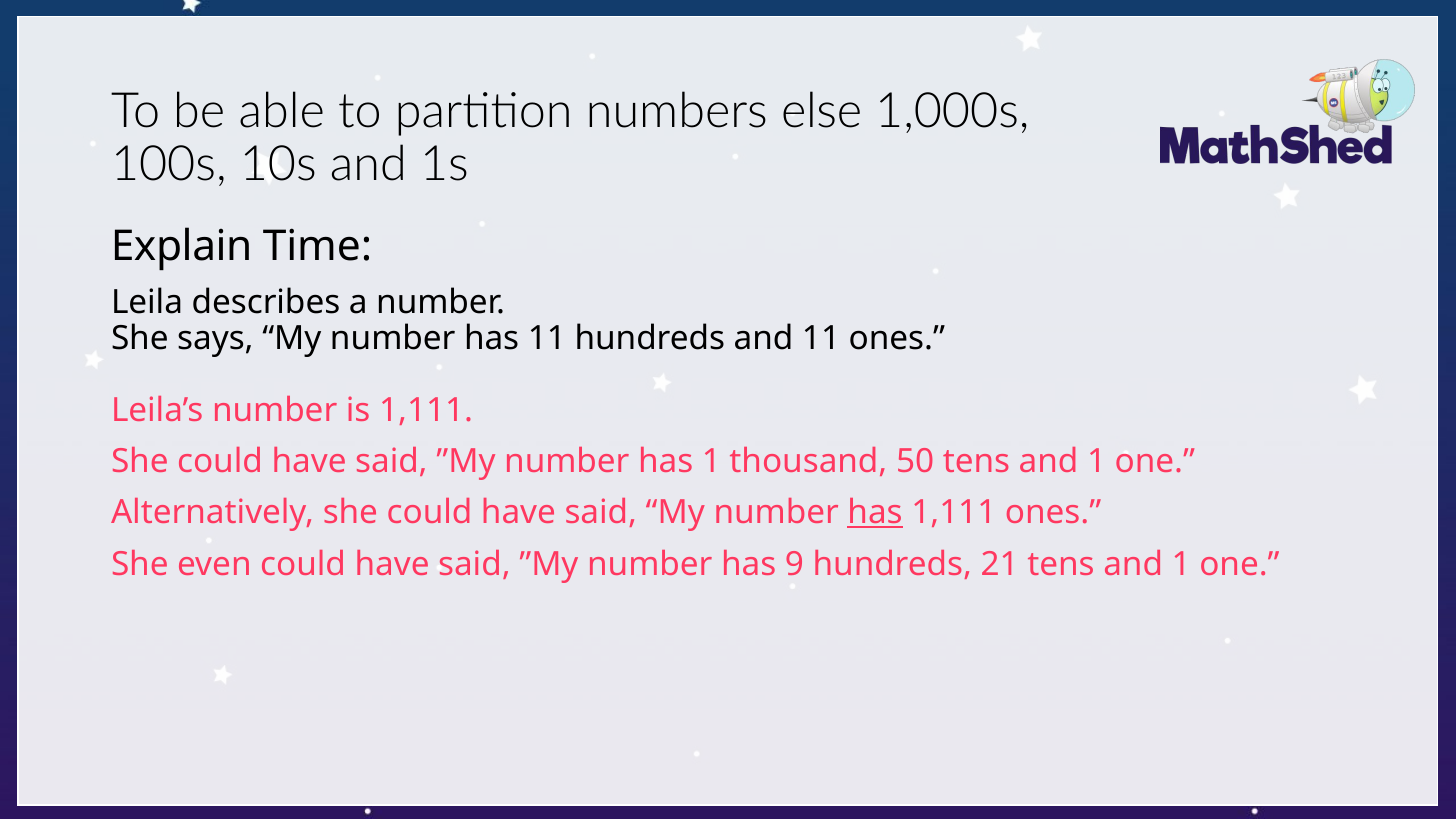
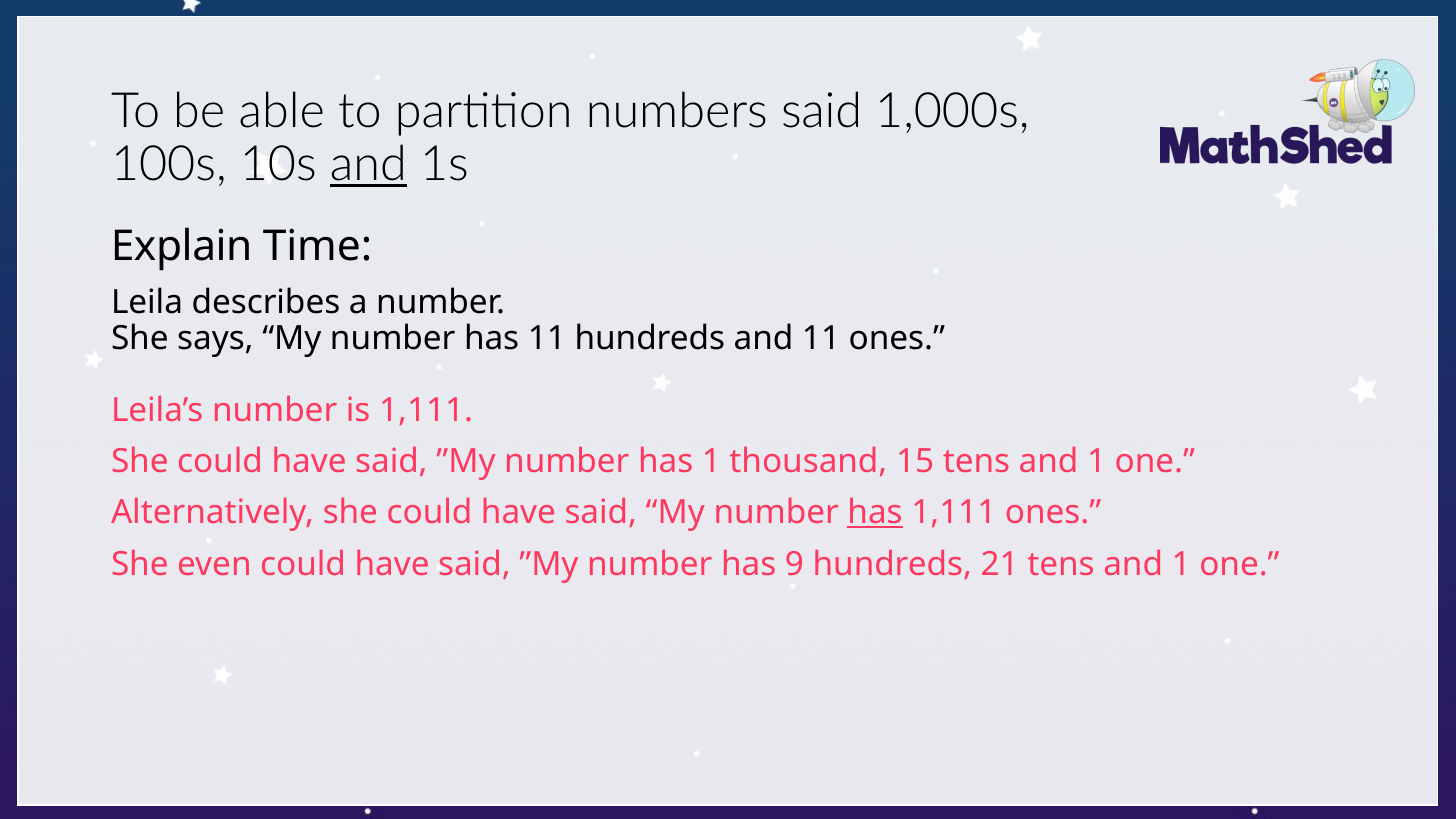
numbers else: else -> said (822, 112)
and underline: none -> present (368, 164)
50: 50 -> 15 (915, 462)
